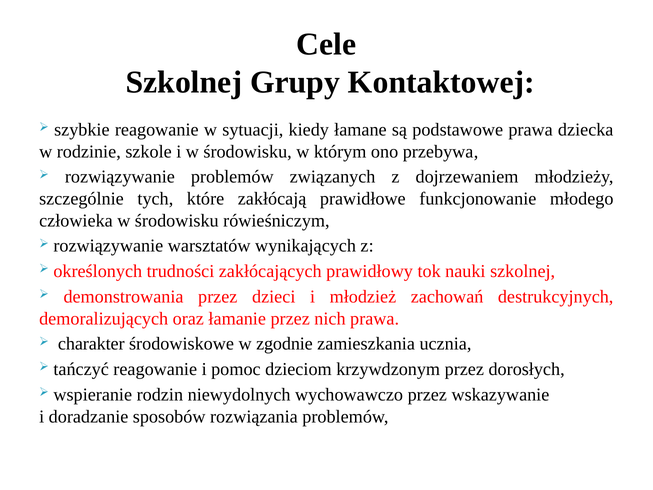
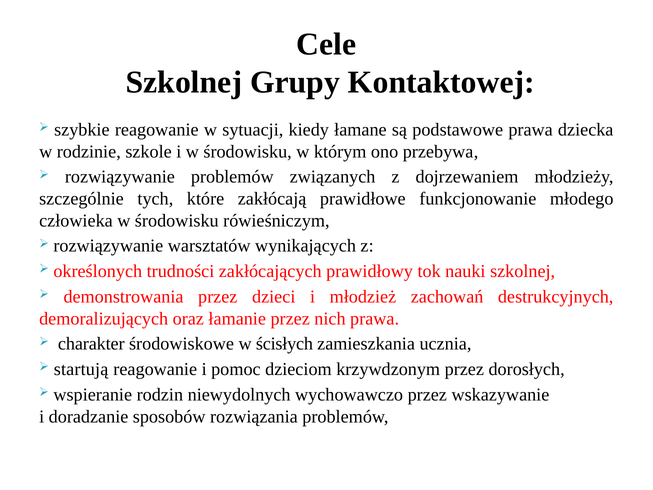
zgodnie: zgodnie -> ścisłych (284, 344)
tańczyć: tańczyć -> startują (81, 369)
